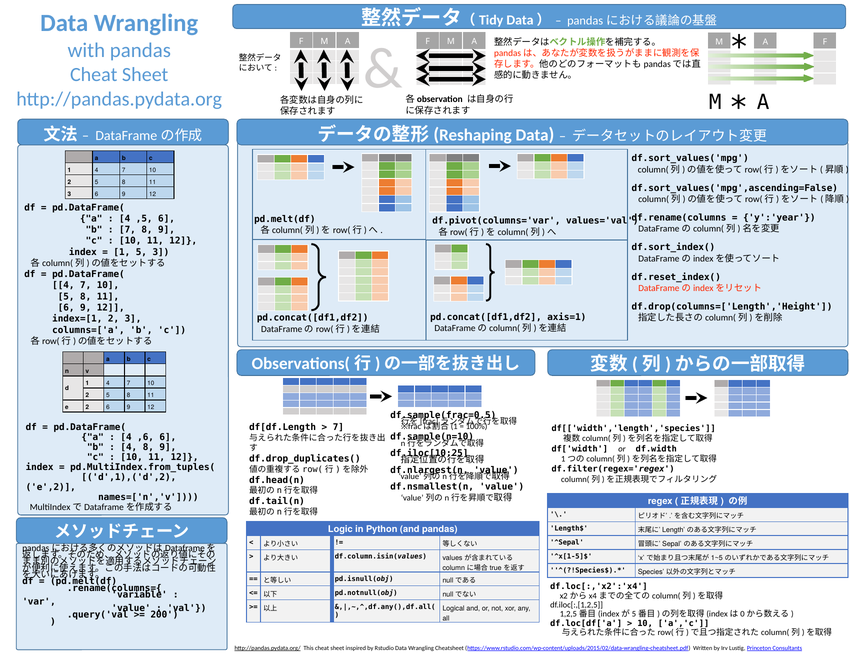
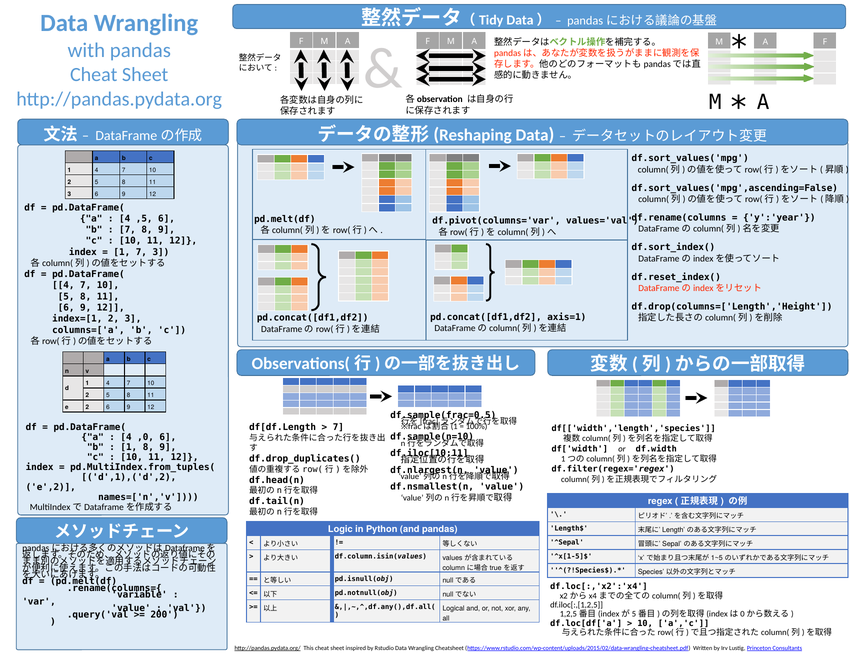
1 5: 5 -> 7 (141, 252)
,6: ,6 -> ,0 (146, 437)
4: 4 -> 1 (129, 447)
df.iloc[10:25: df.iloc[10:25 -> df.iloc[10:11 (429, 453)
